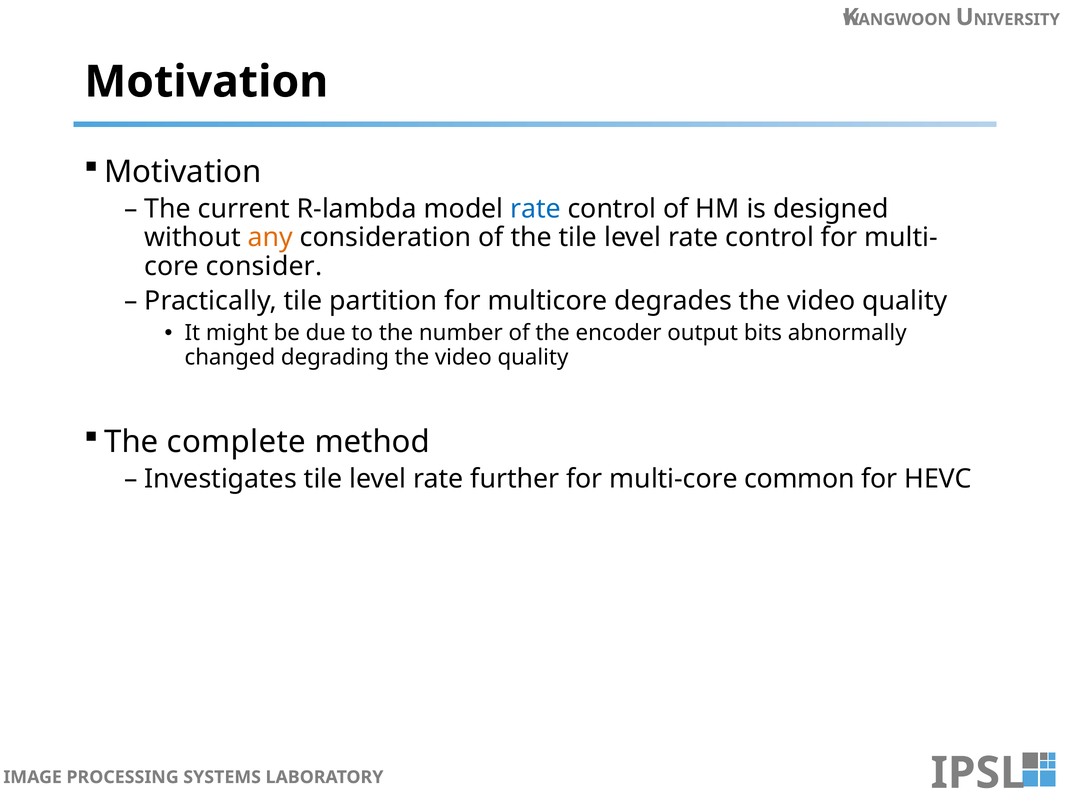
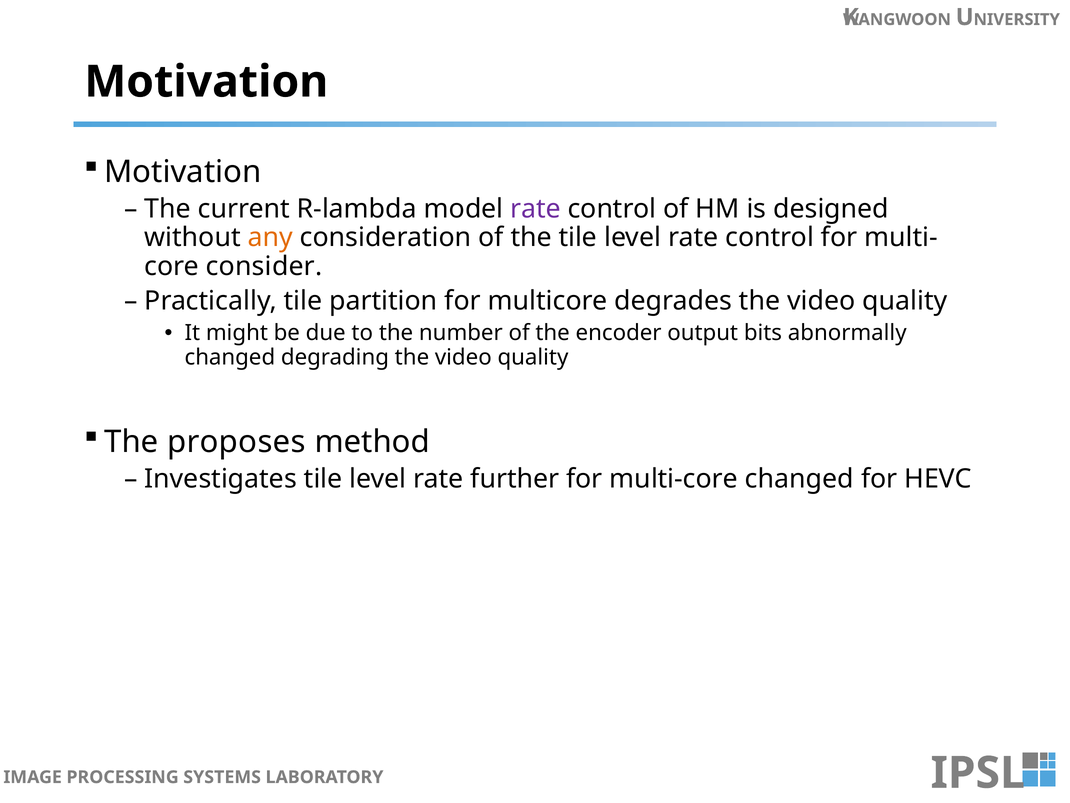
rate colour: blue -> purple (535, 209)
complete: complete -> proposes (236, 442)
multi-core common: common -> changed (799, 479)
